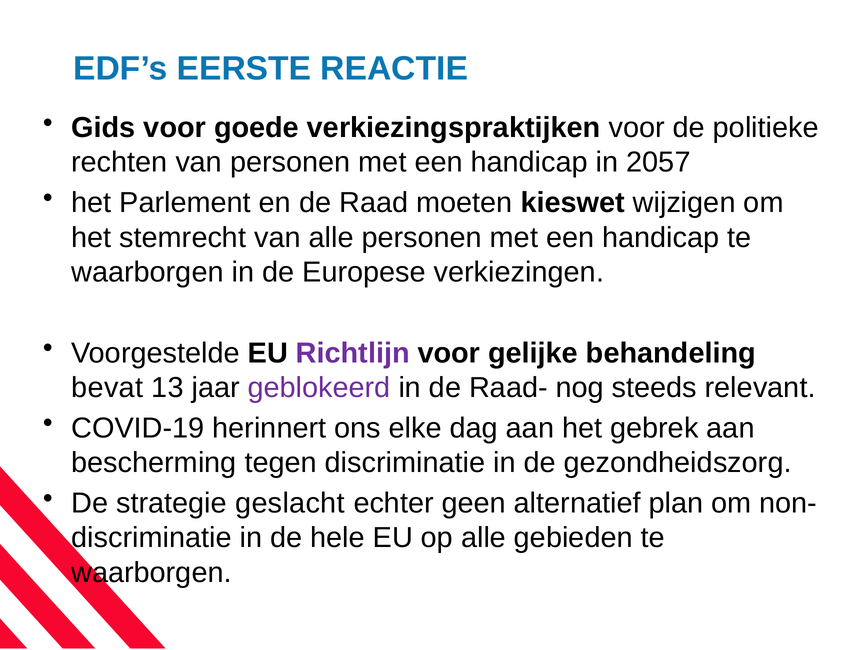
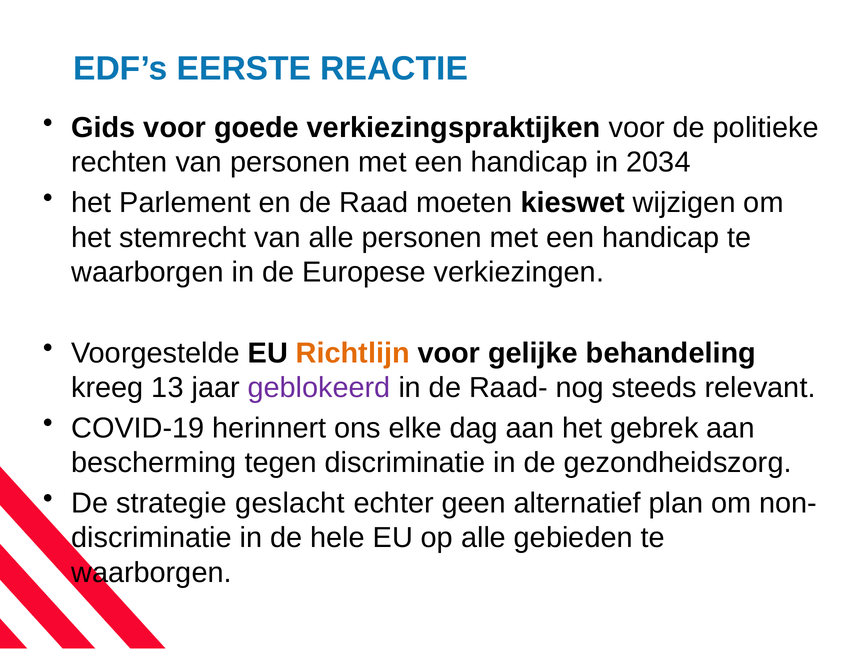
2057: 2057 -> 2034 (659, 162)
Richtlijn colour: purple -> orange (353, 353)
bevat: bevat -> kreeg (107, 387)
